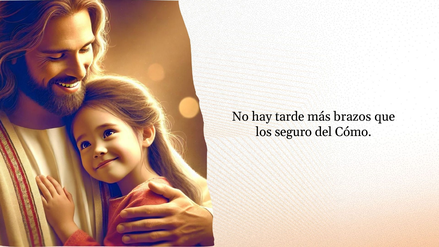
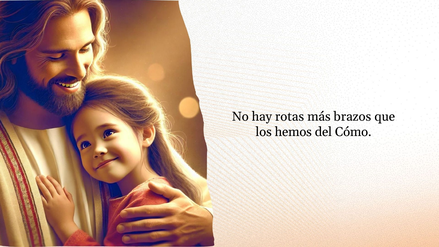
tarde: tarde -> rotas (290, 116)
seguro: seguro -> hemos (293, 132)
